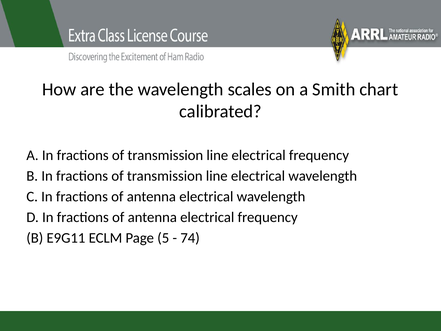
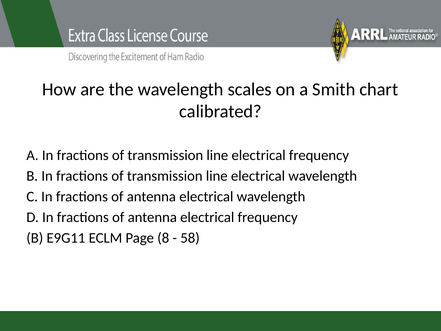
5: 5 -> 8 (163, 238)
74: 74 -> 58 (190, 238)
